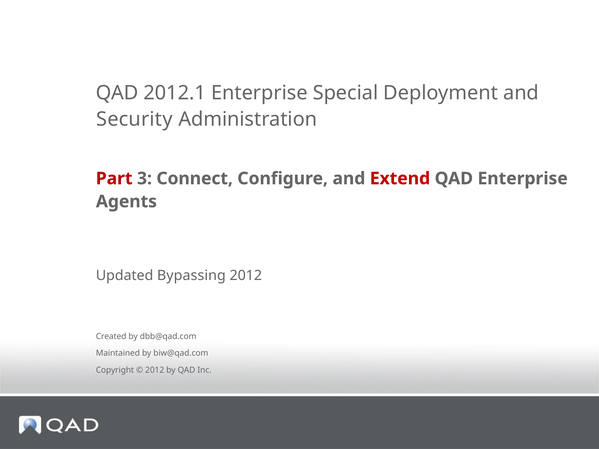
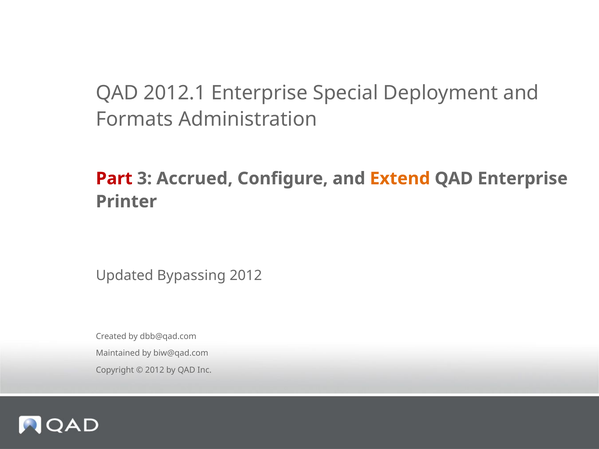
Security: Security -> Formats (135, 119)
Connect: Connect -> Accrued (195, 179)
Extend colour: red -> orange (400, 179)
Agents: Agents -> Printer (126, 202)
